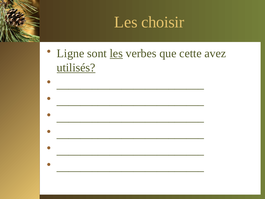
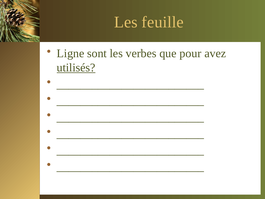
choisir: choisir -> feuille (163, 22)
les underline: present -> none (116, 53)
cette: cette -> pour (190, 53)
